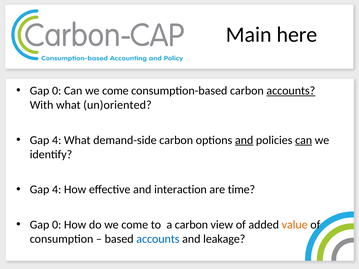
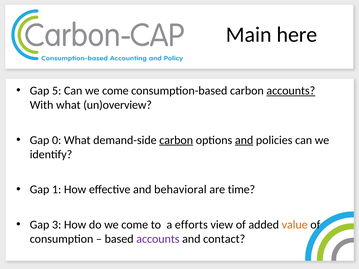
0: 0 -> 5 (57, 91)
un)oriented: un)oriented -> un)overview (118, 105)
4: 4 -> 0 (57, 140)
carbon underline: none -> present (176, 140)
can underline: present -> none (304, 140)
4: 4 -> 1 (57, 190)
interaction: interaction -> behavioral (180, 190)
0: 0 -> 3 (57, 225)
a carbon: carbon -> efforts (191, 225)
accounts colour: blue -> purple (158, 239)
leakage: leakage -> contact (224, 239)
